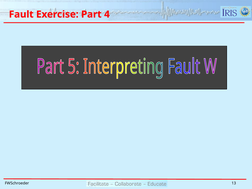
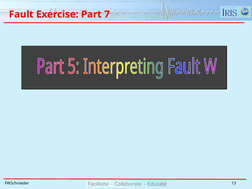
4: 4 -> 7 (107, 14)
